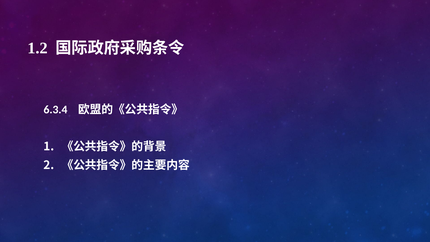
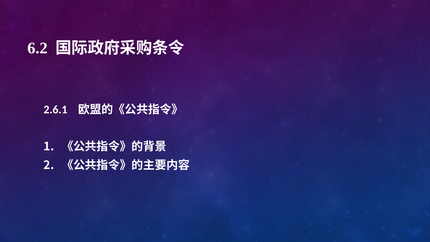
1.2: 1.2 -> 6.2 (37, 48)
6.3.4: 6.3.4 -> 2.6.1 (55, 110)
